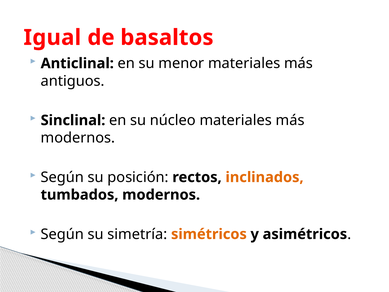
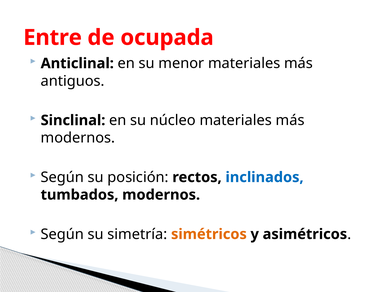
Igual: Igual -> Entre (53, 38)
basaltos: basaltos -> ocupada (167, 38)
inclinados colour: orange -> blue (265, 177)
